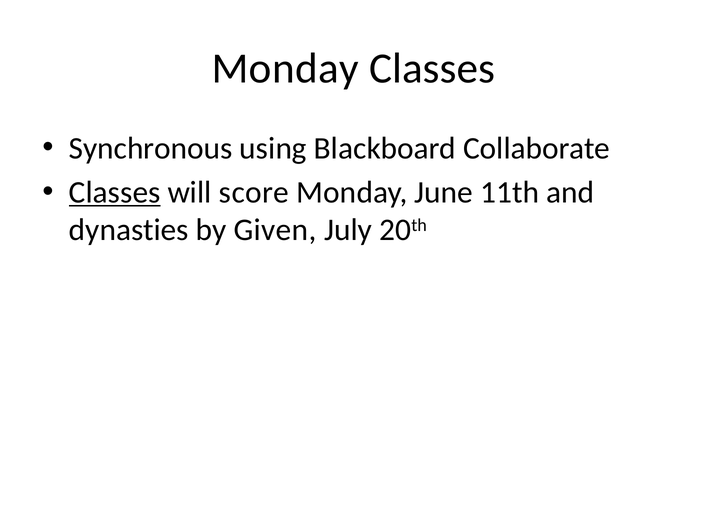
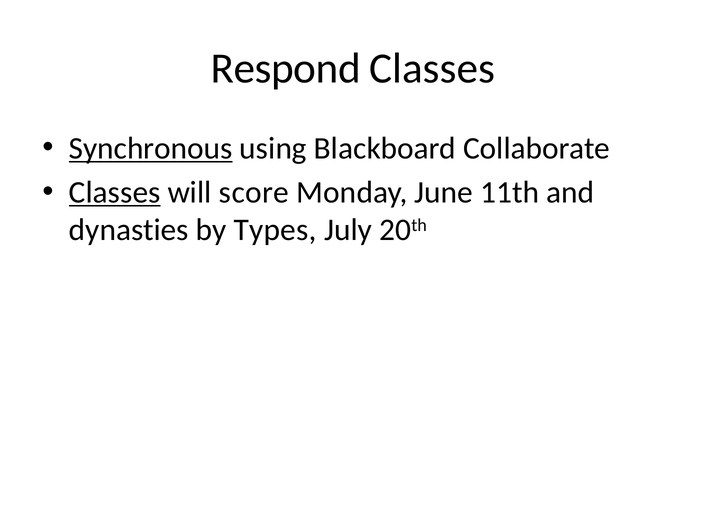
Monday: Monday -> Respond (286, 68)
Synchronous underline: none -> present (151, 148)
Given: Given -> Types (275, 230)
